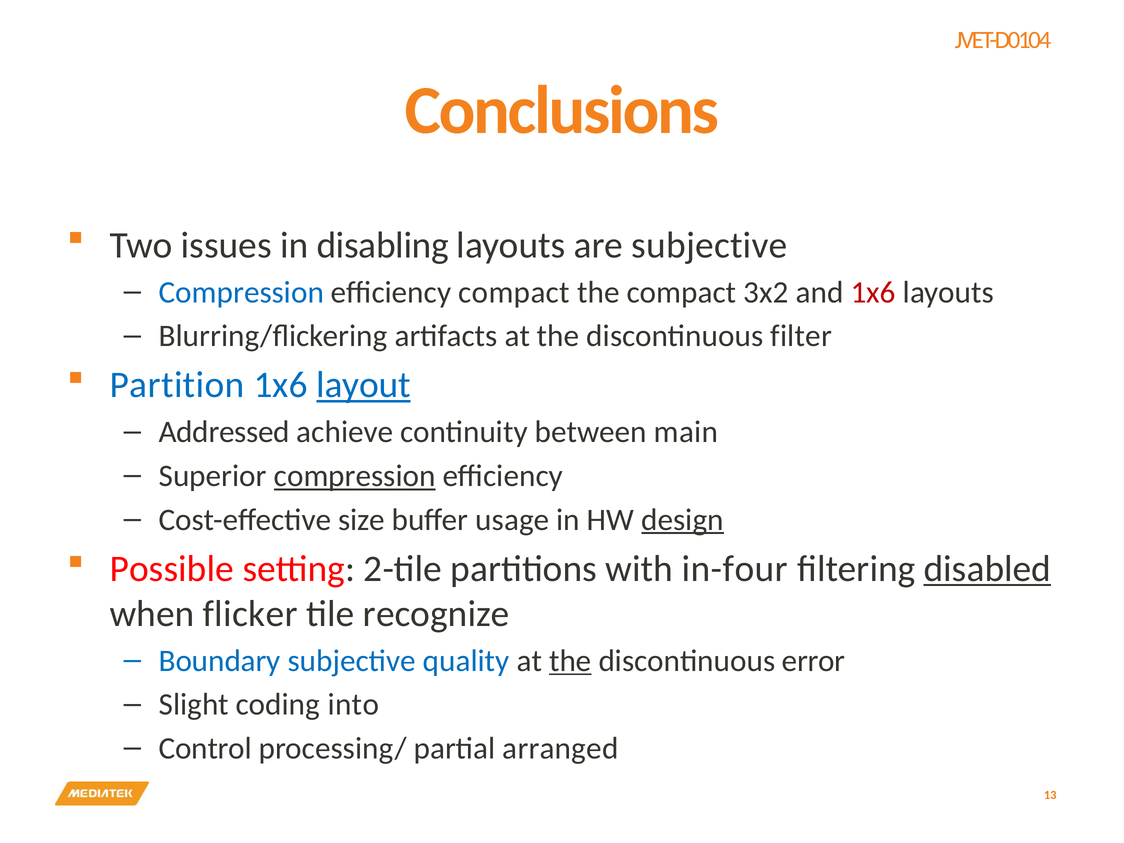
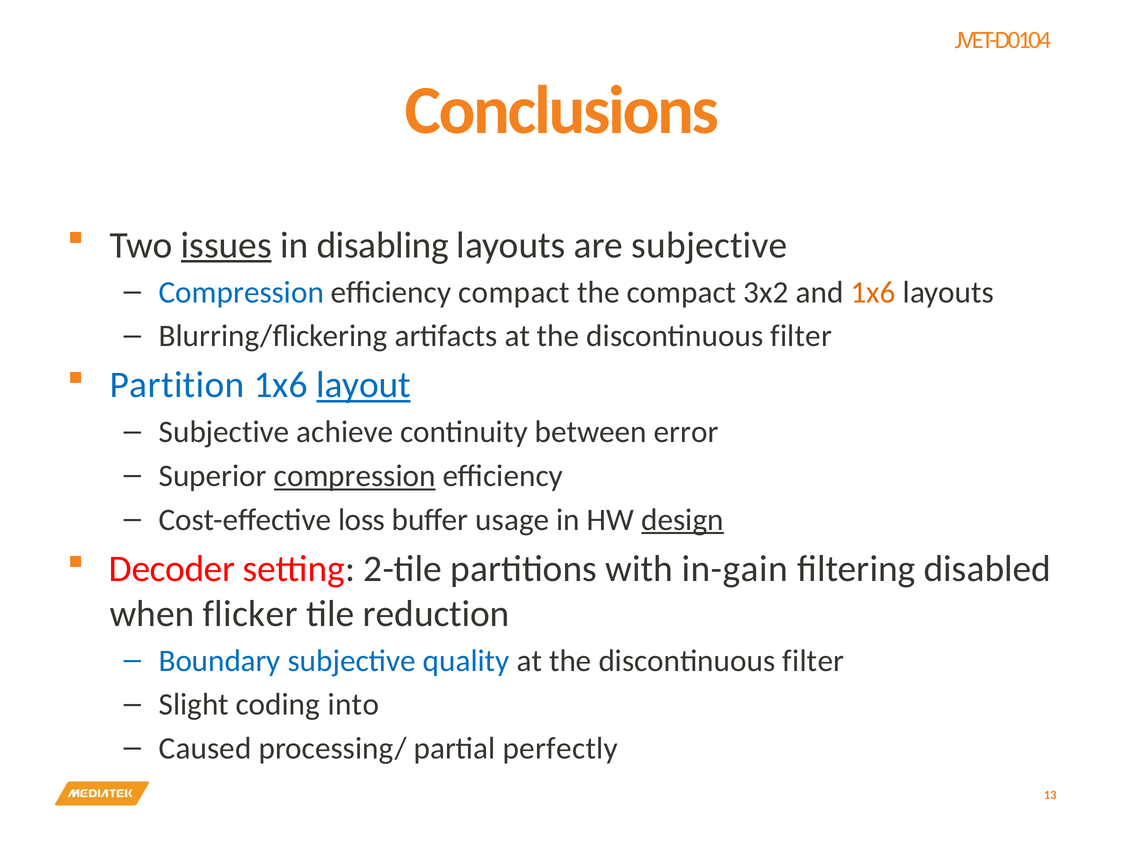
issues underline: none -> present (226, 245)
1x6 colour: red -> orange (873, 292)
Addressed: Addressed -> Subjective (224, 432)
main: main -> error (686, 432)
size: size -> loss (362, 520)
Possible: Possible -> Decoder (172, 569)
in-four: in-four -> in-gain (735, 569)
disabled underline: present -> none (987, 569)
recognize: recognize -> reduction (436, 614)
the underline: present -> none (570, 661)
error: error -> filter (813, 661)
Control: Control -> Caused (205, 748)
arranged: arranged -> perfectly (560, 748)
